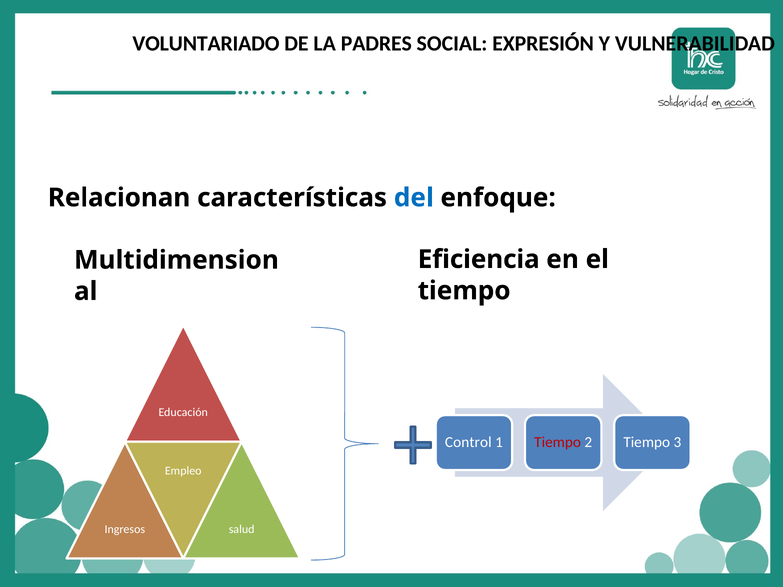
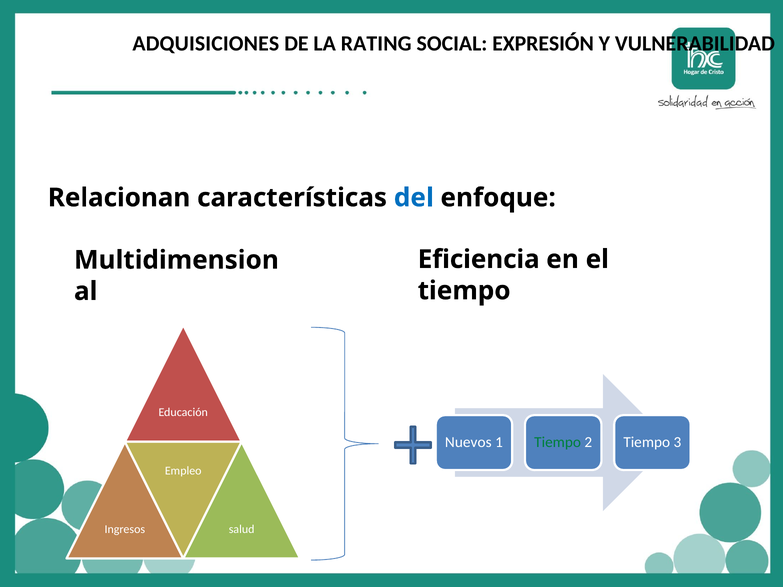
VOLUNTARIADO: VOLUNTARIADO -> ADQUISICIONES (206, 43)
PADRES: PADRES -> RATING (376, 43)
Control: Control -> Nuevos (468, 443)
Tiempo colour: red -> green (558, 443)
